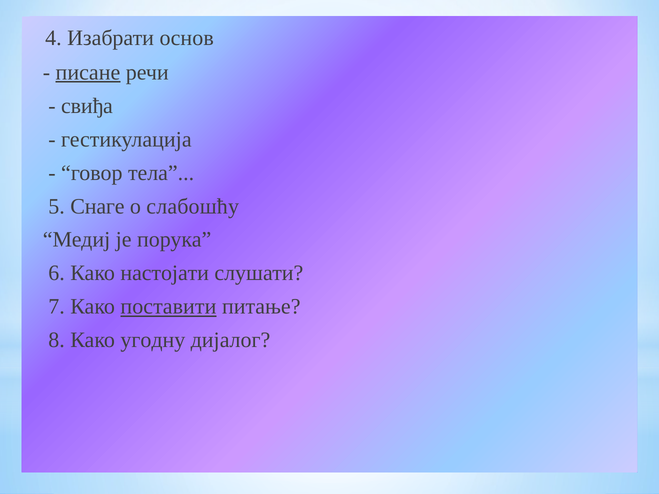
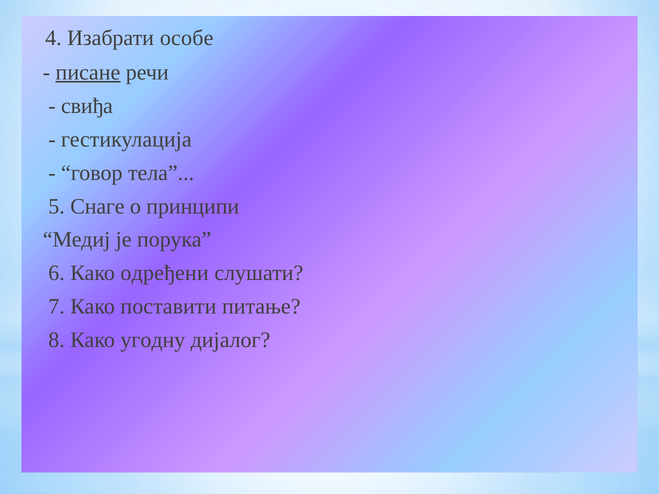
основ: основ -> особе (187, 38)
слабошћу: слабошћу -> принципи (193, 206)
настојати: настојати -> одређени (165, 273)
поставити underline: present -> none (168, 307)
